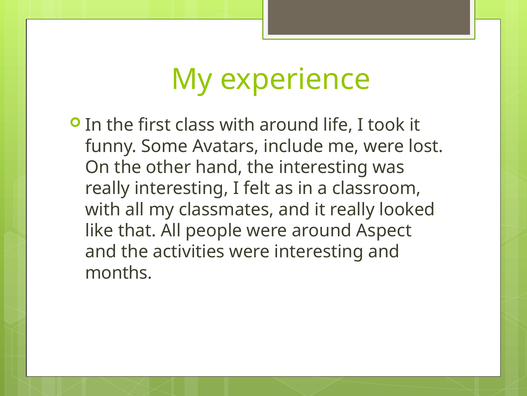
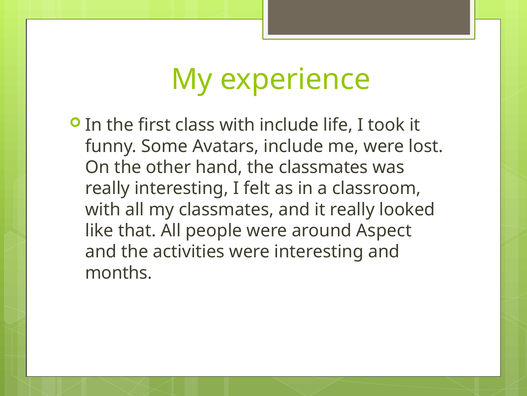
with around: around -> include (289, 125)
the interesting: interesting -> classmates (323, 167)
